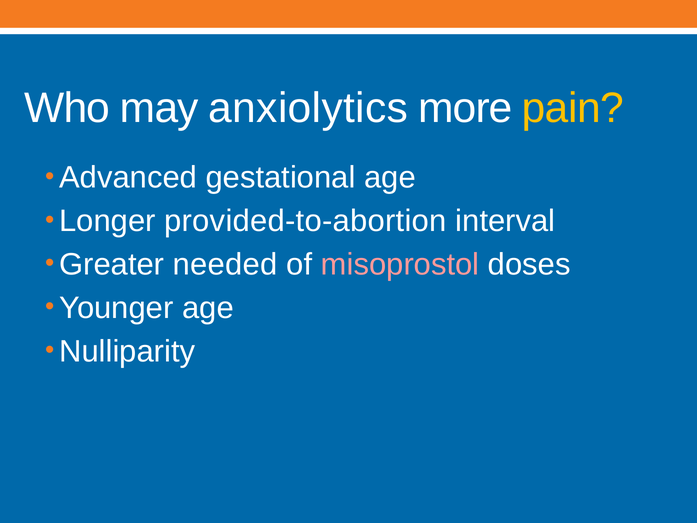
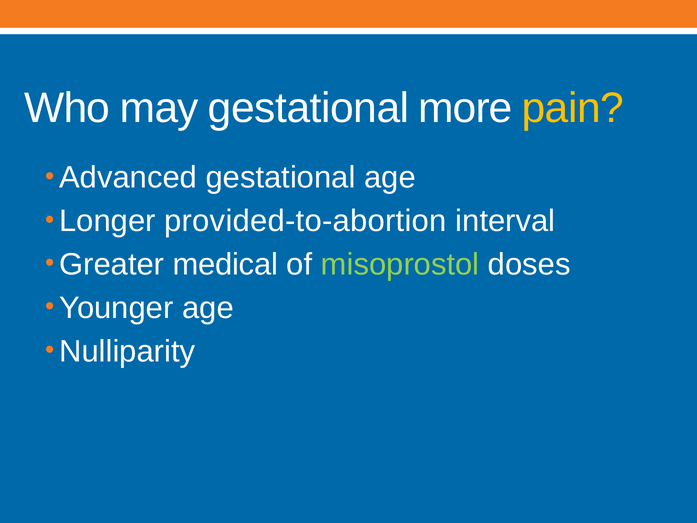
may anxiolytics: anxiolytics -> gestational (309, 108)
needed: needed -> medical (225, 264)
misoprostol colour: pink -> light green (400, 264)
